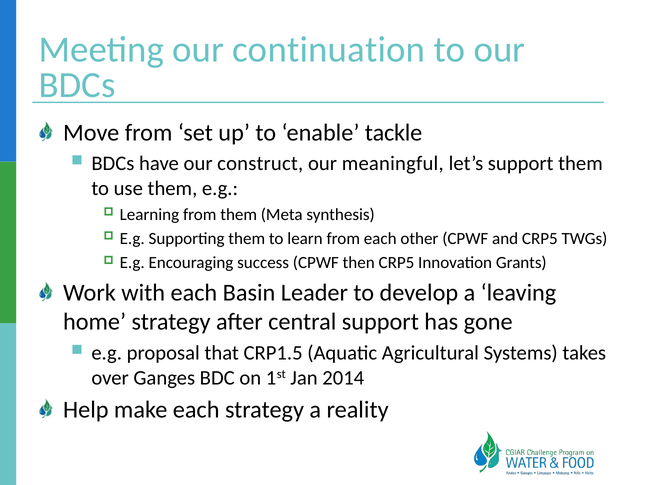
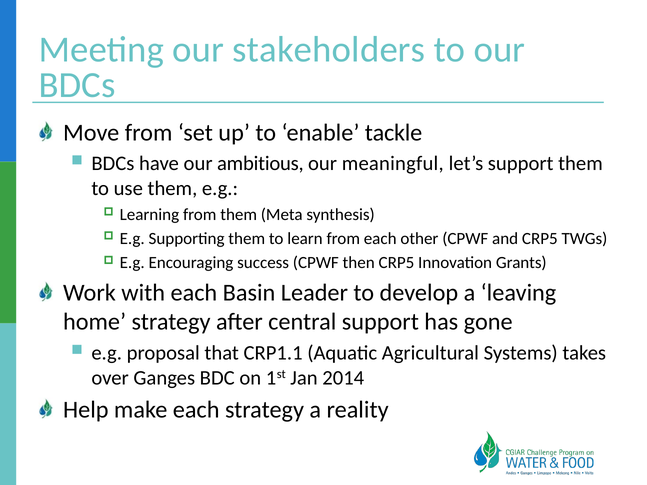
continuation: continuation -> stakeholders (329, 50)
construct: construct -> ambitious (260, 164)
CRP1.5: CRP1.5 -> CRP1.1 (273, 353)
